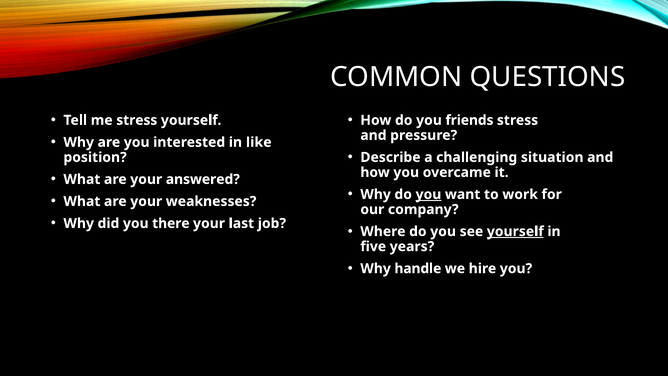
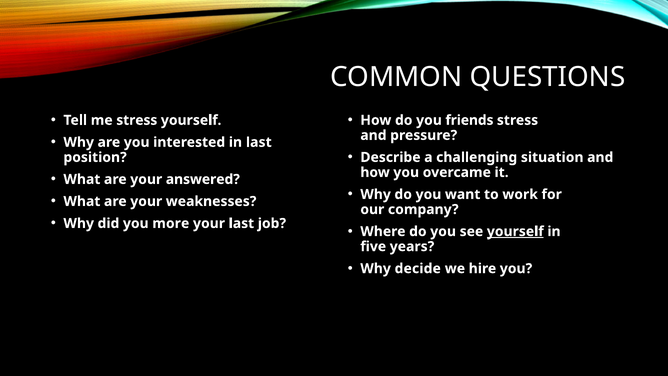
in like: like -> last (259, 142)
you underline: present -> none (428, 194)
there: there -> more (171, 223)
handle: handle -> decide (418, 268)
